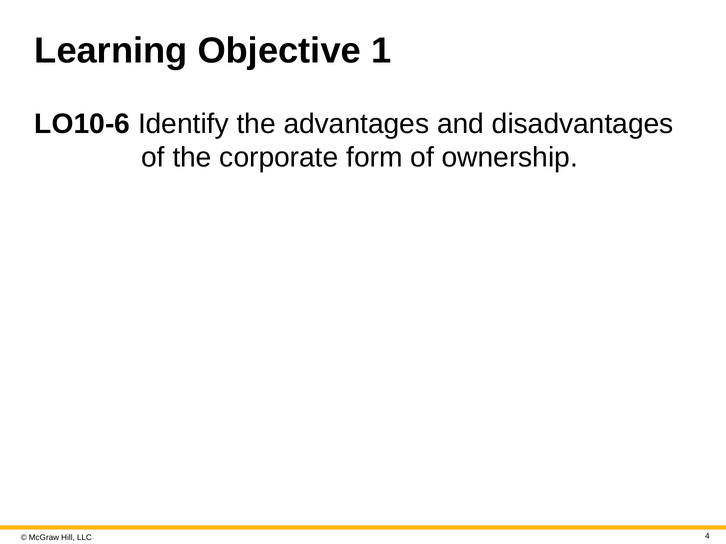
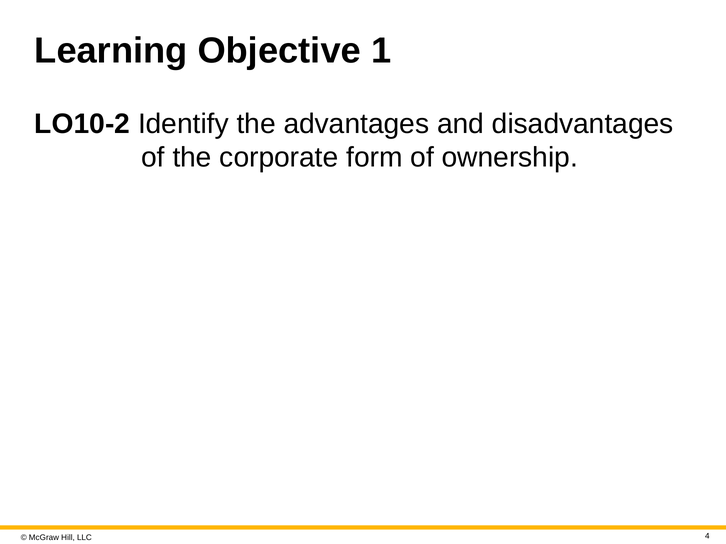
O10-6: O10-6 -> O10-2 (91, 124)
